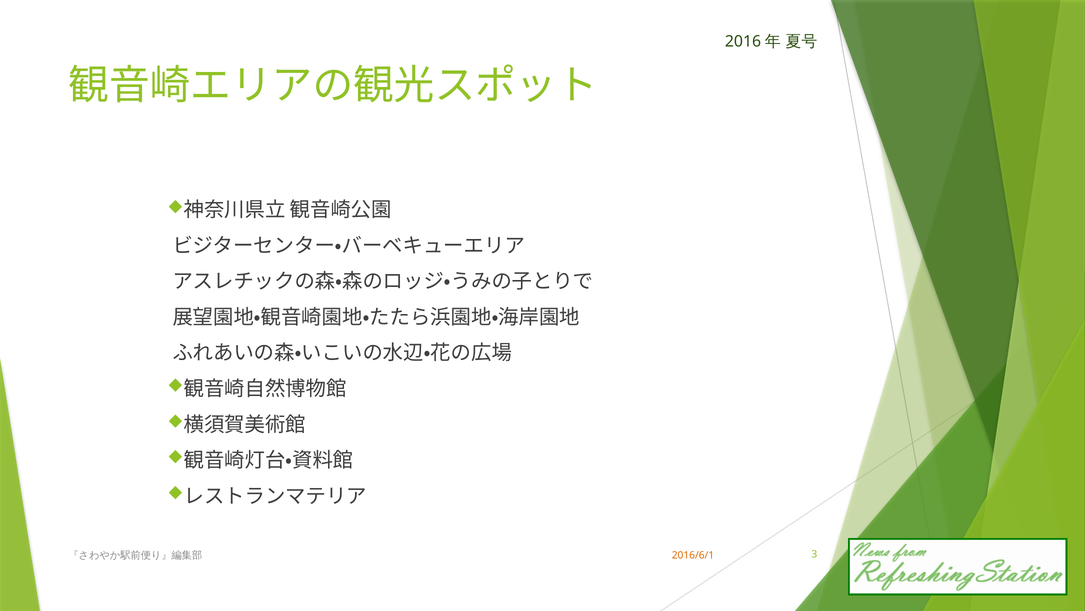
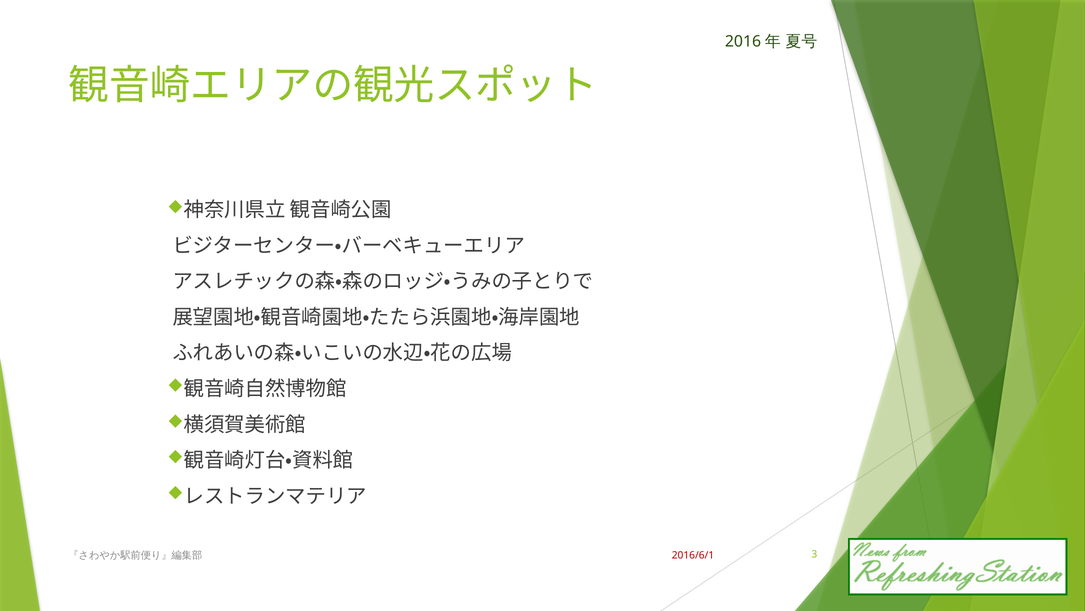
2016/6/1 colour: orange -> red (693, 555)
